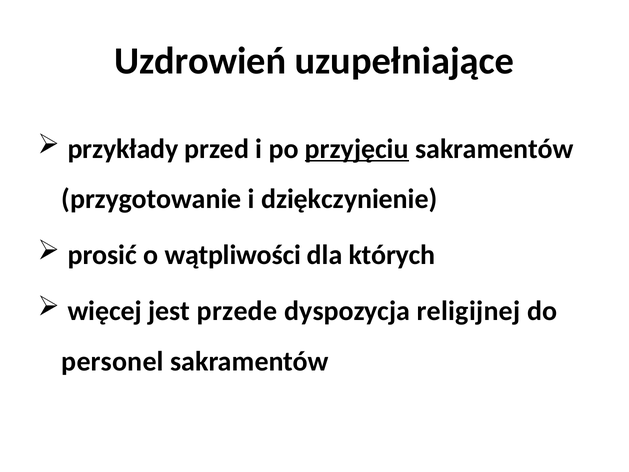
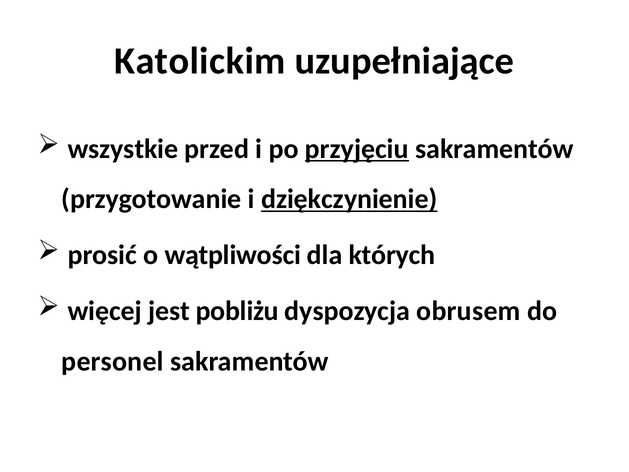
Uzdrowień: Uzdrowień -> Katolickim (200, 61)
przykłady: przykłady -> wszystkie (123, 149)
dziękczynienie underline: none -> present (349, 199)
przede: przede -> pobliżu (237, 311)
religijnej: religijnej -> obrusem (468, 311)
